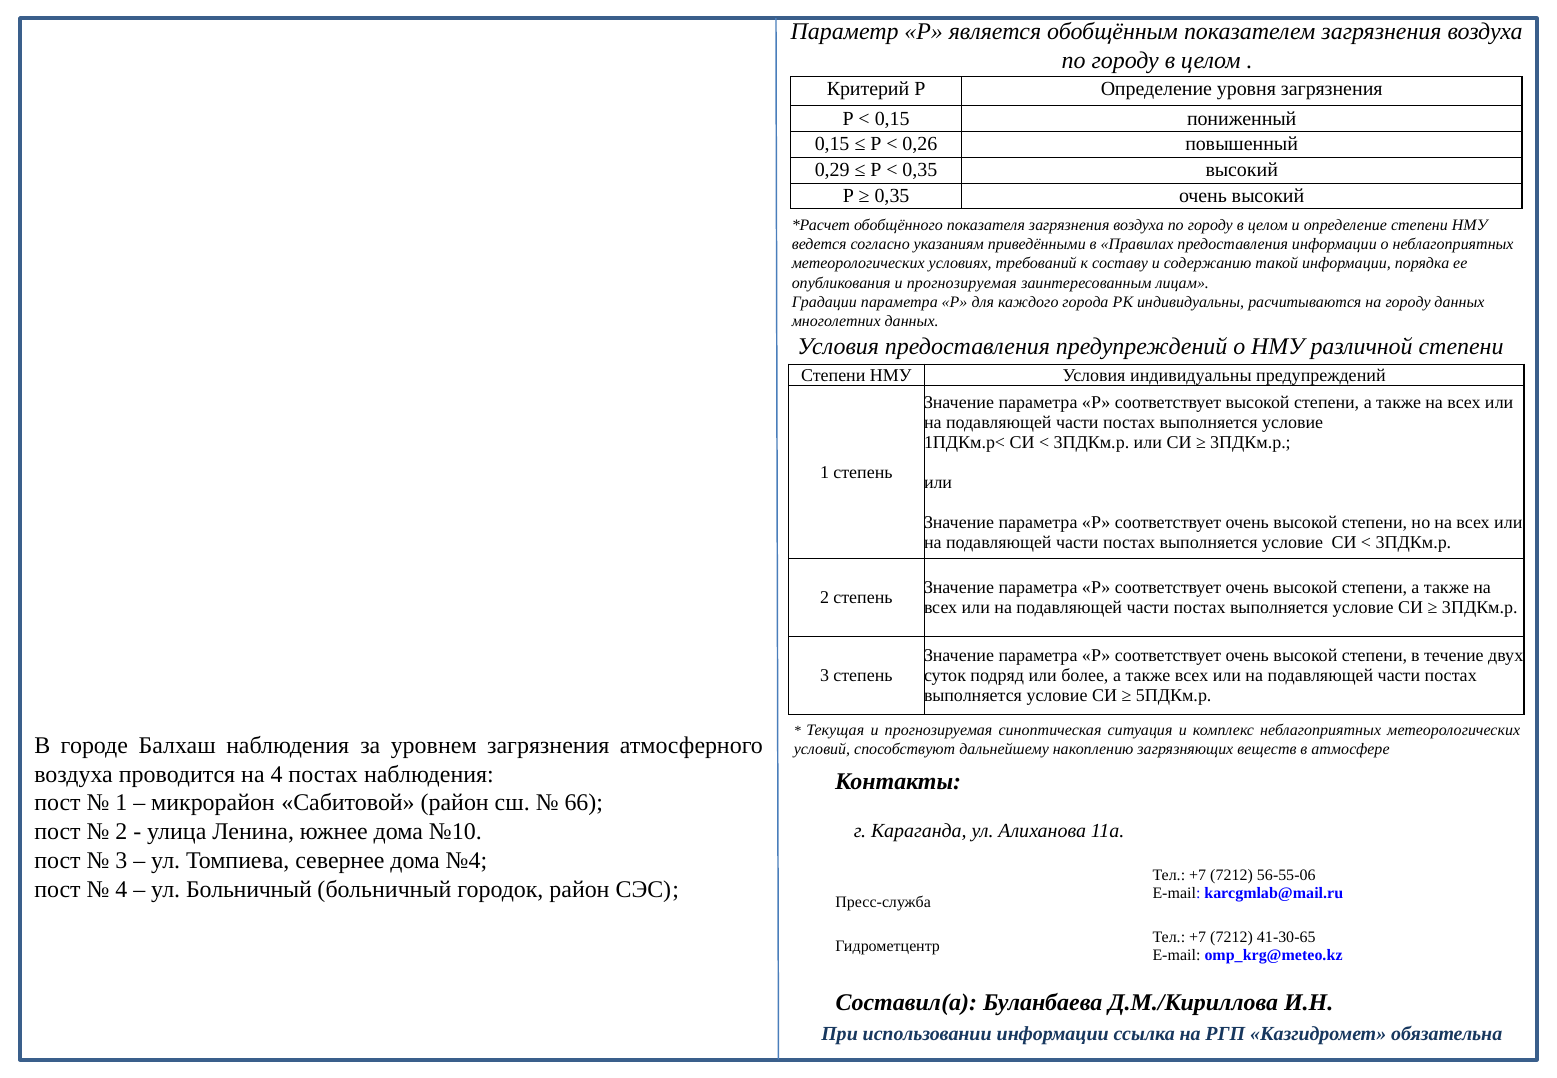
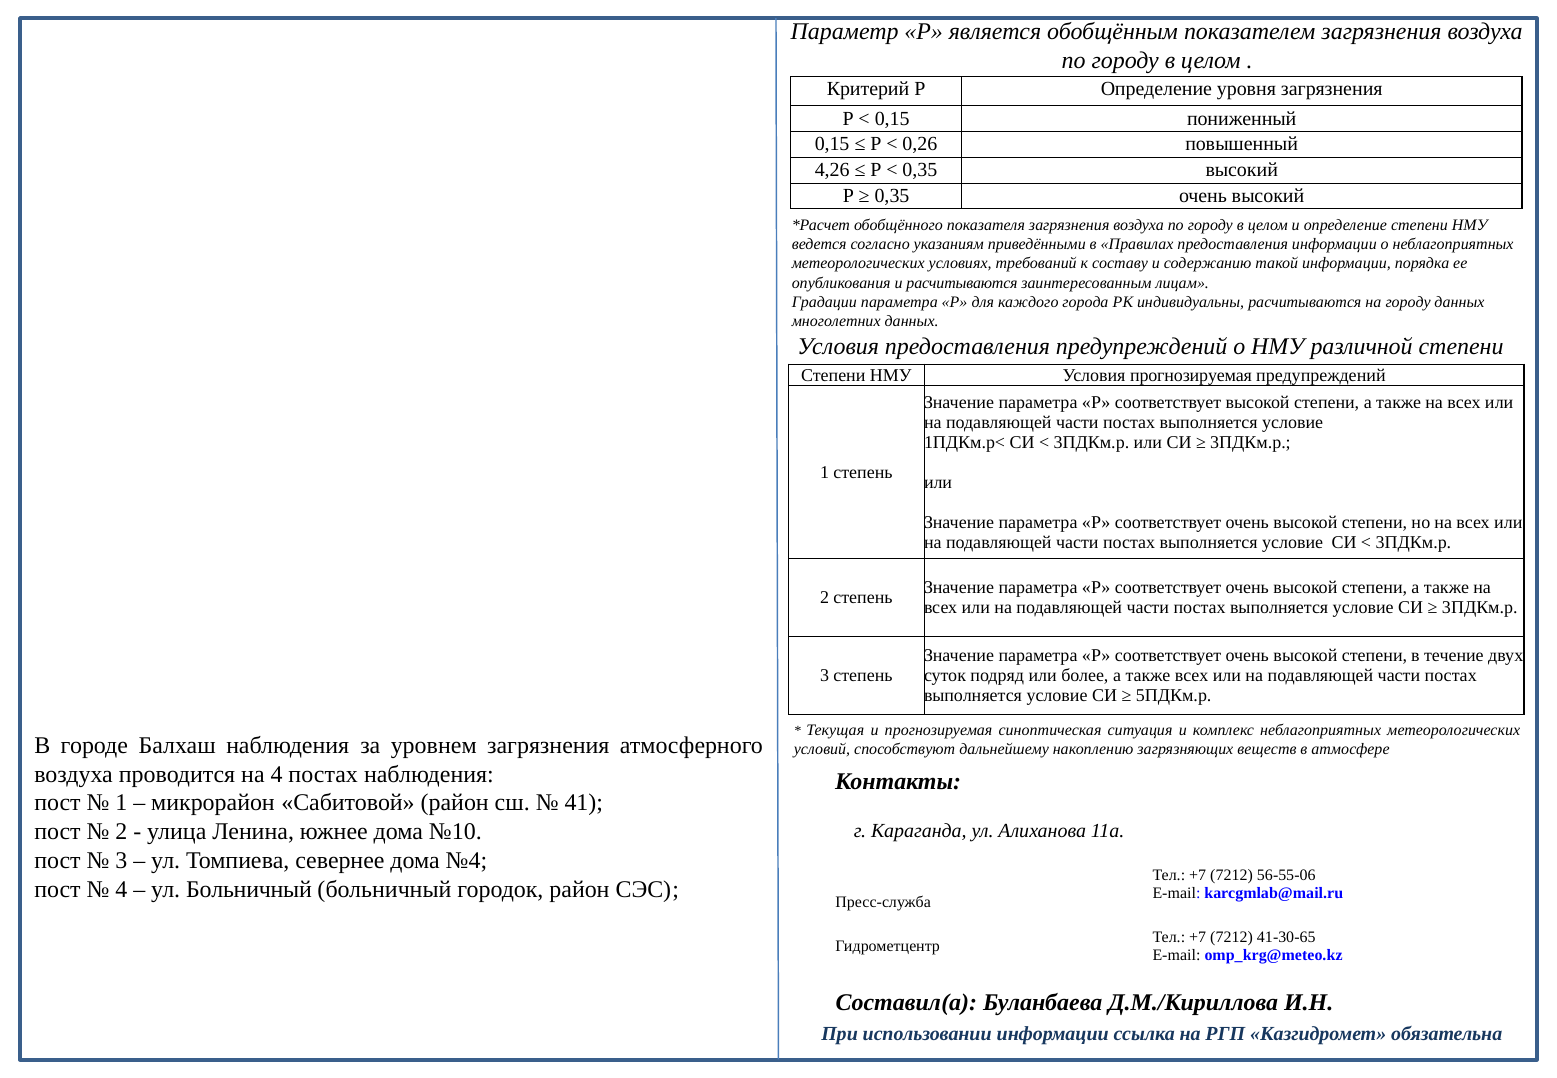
0,29: 0,29 -> 4,26 (832, 170)
опубликования и прогнозируемая: прогнозируемая -> расчитываются (962, 283)
Условия индивидуальны: индивидуальны -> прогнозируемая (1191, 375)
66: 66 -> 41 (584, 803)
